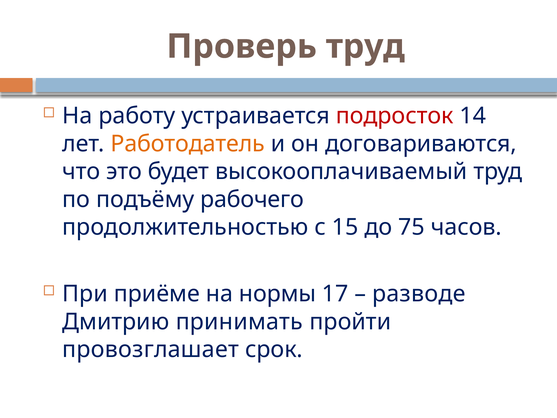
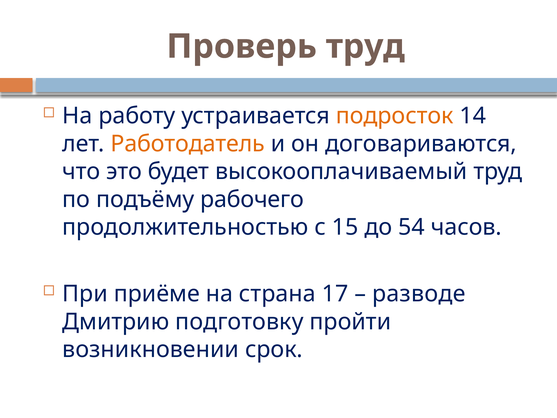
подросток colour: red -> orange (395, 116)
75: 75 -> 54 (412, 227)
нормы: нормы -> страна (277, 294)
принимать: принимать -> подготовку (239, 322)
провозглашает: провозглашает -> возникновении (151, 349)
